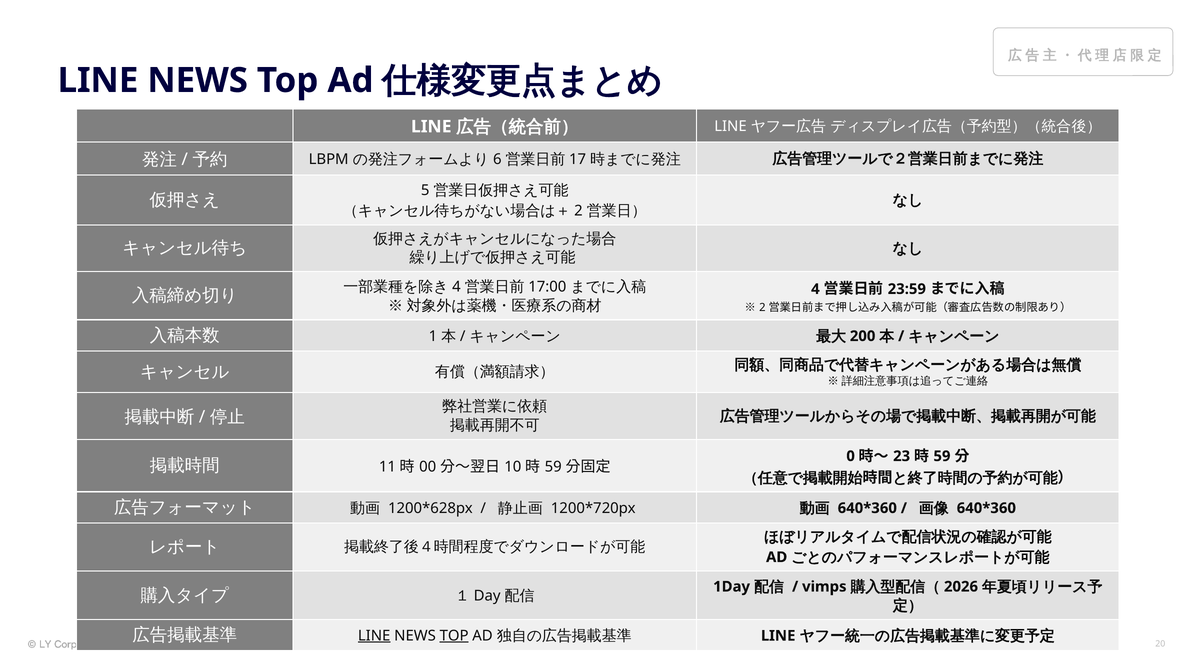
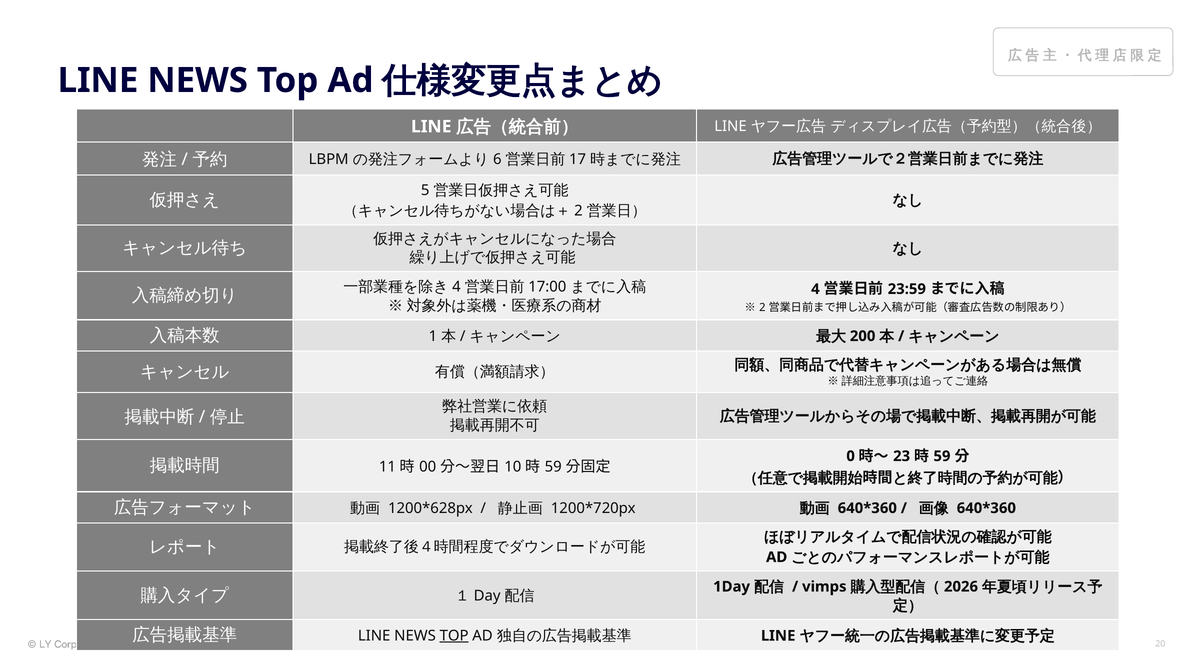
LINE underline: present -> none (374, 636)
